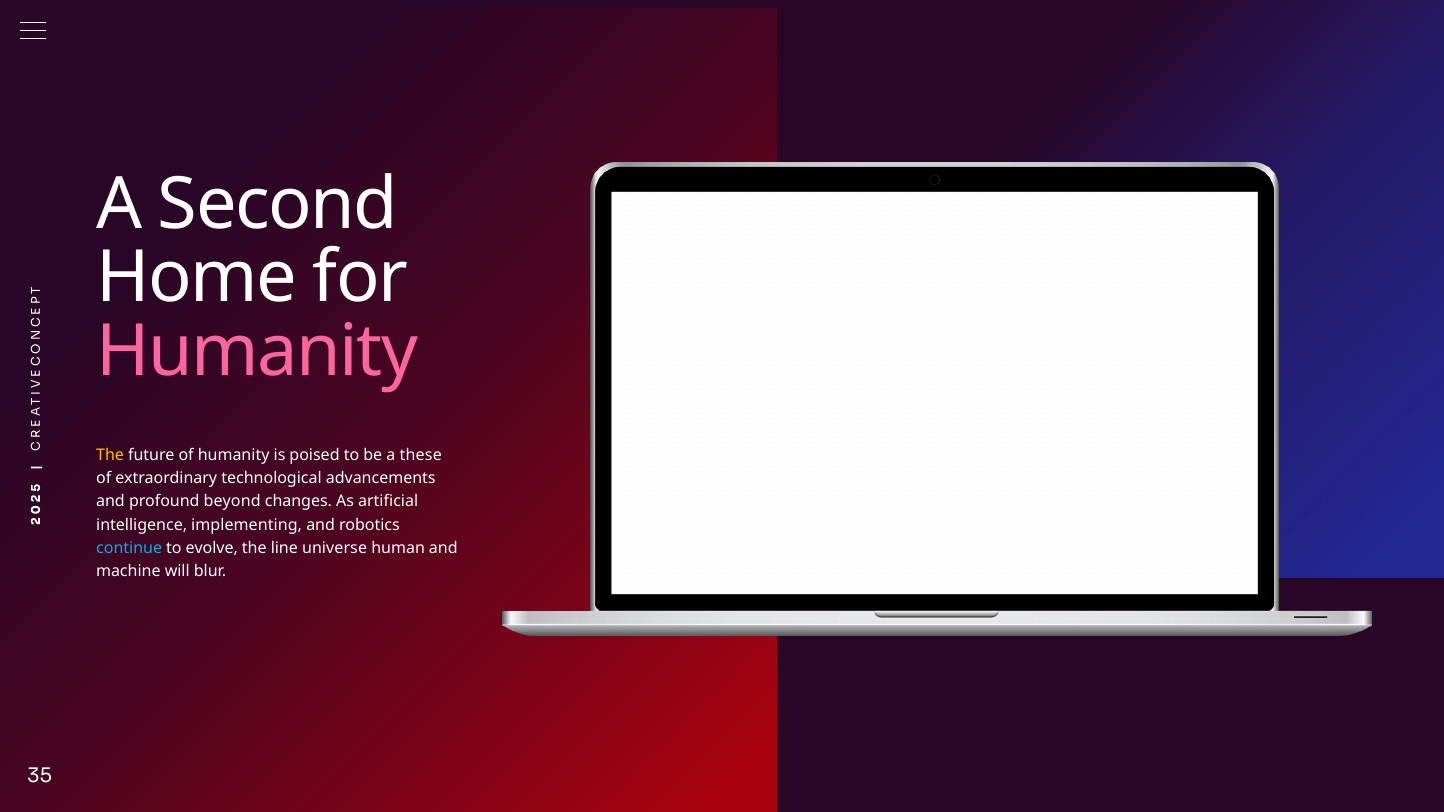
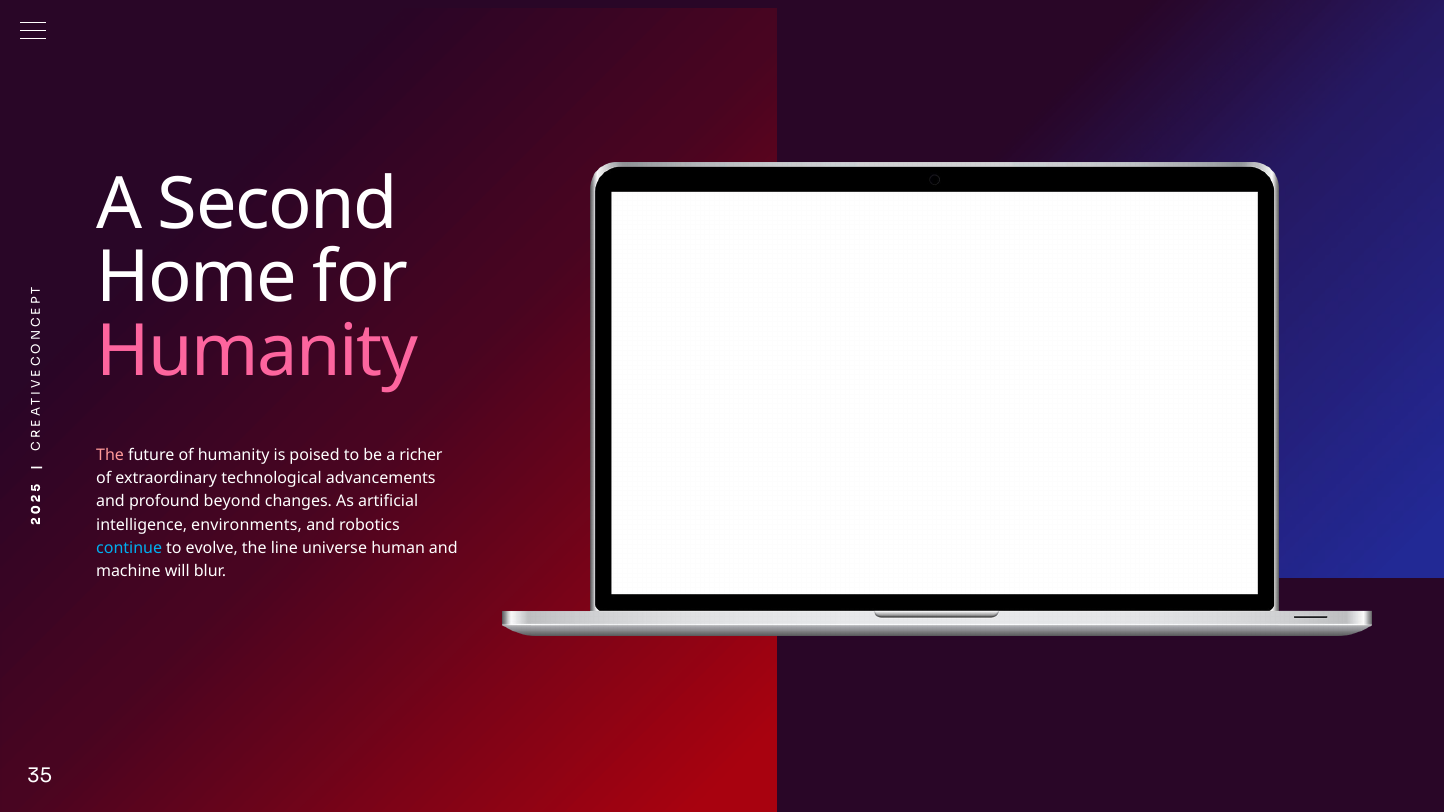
The colour: yellow -> pink (110, 456)
these: these -> richer (421, 456)
implementing: implementing -> environments (247, 525)
